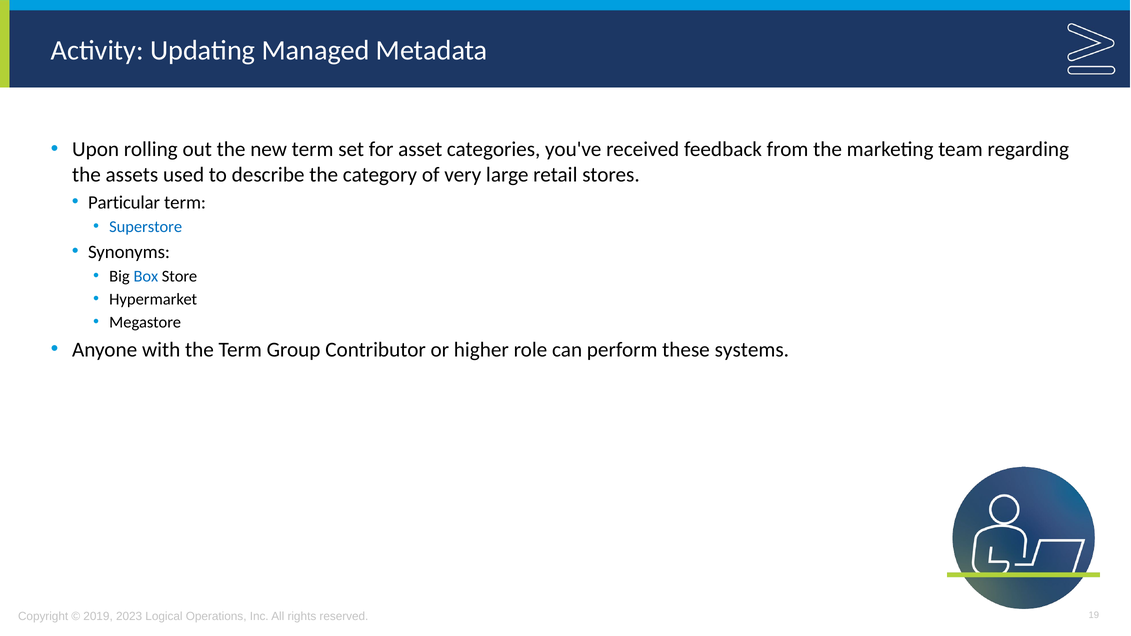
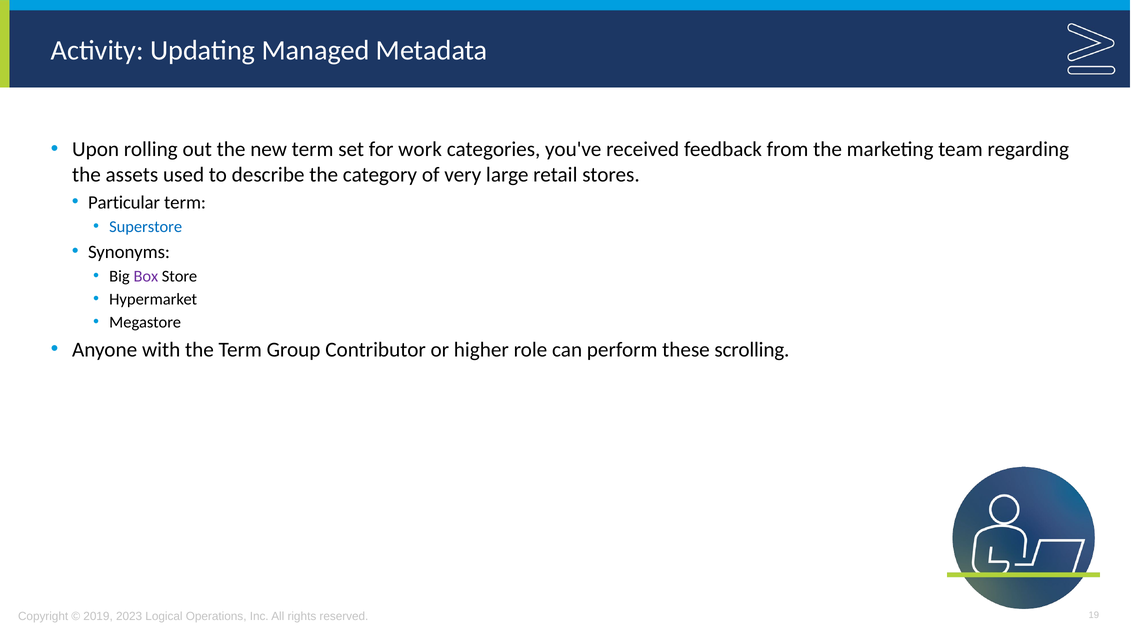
asset: asset -> work (420, 149)
Box colour: blue -> purple (146, 276)
systems: systems -> scrolling (752, 350)
